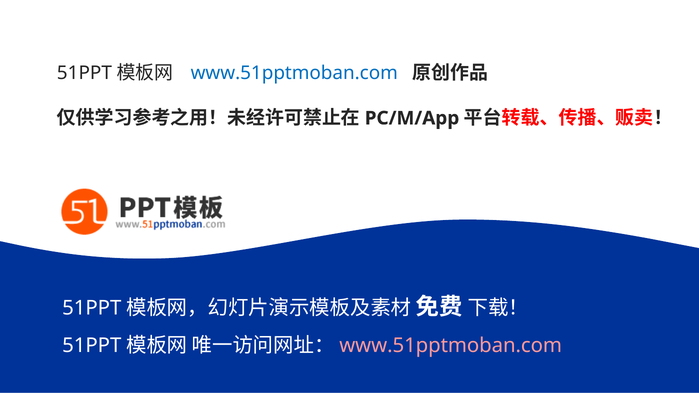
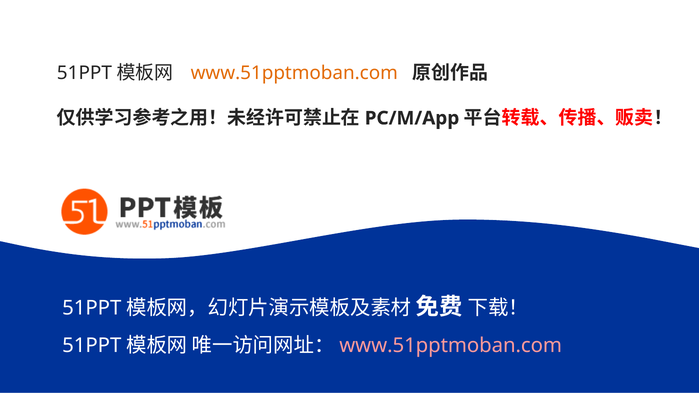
www.51pptmoban.com colour: blue -> orange (294, 73)
